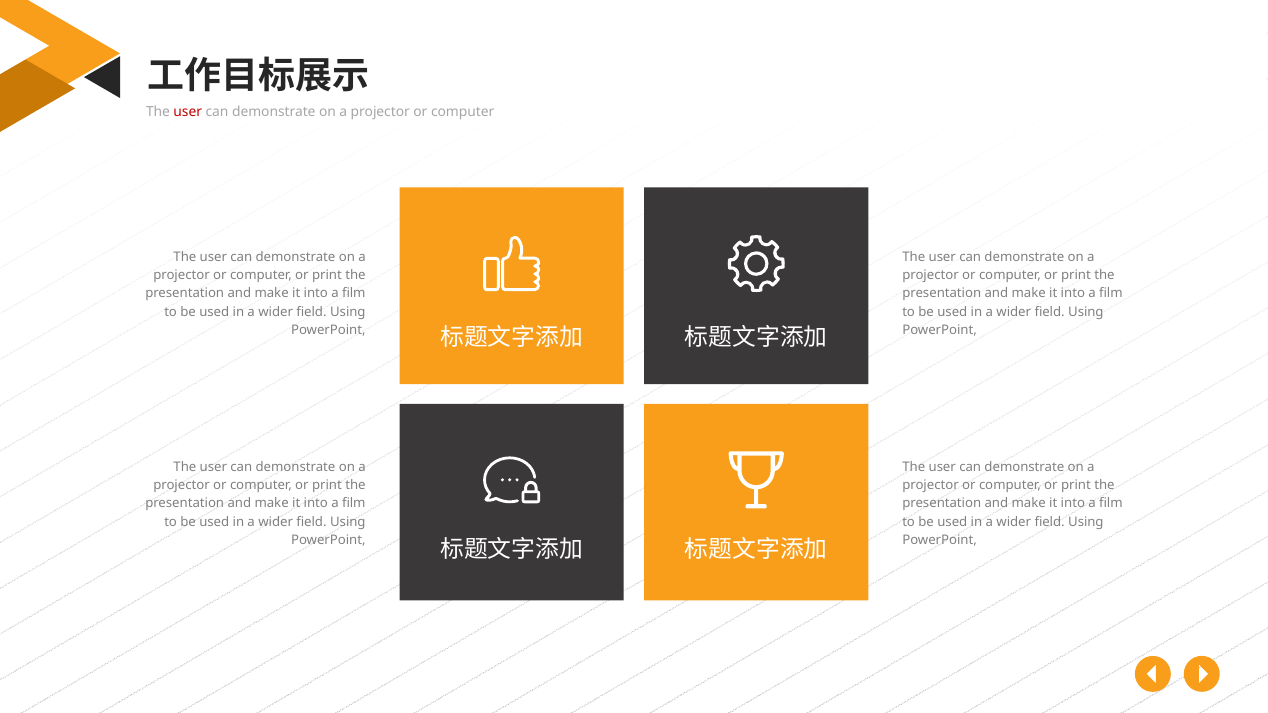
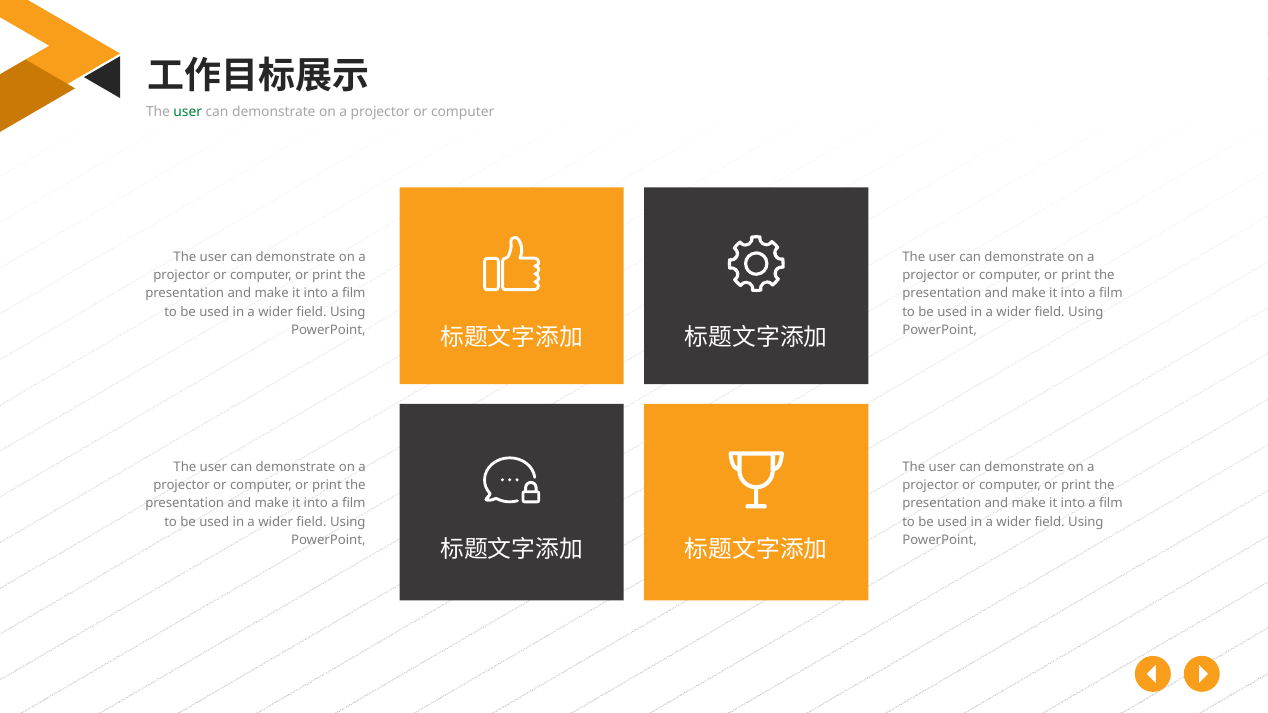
user colour: red -> green (188, 112)
